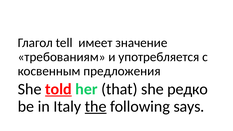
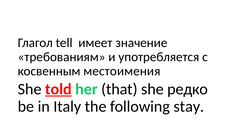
предложения: предложения -> местоимения (122, 71)
the underline: present -> none (96, 107)
says: says -> stay (189, 107)
